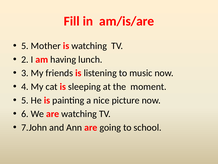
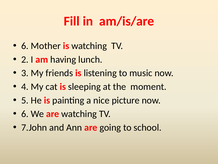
5: 5 -> 6 (25, 46)
